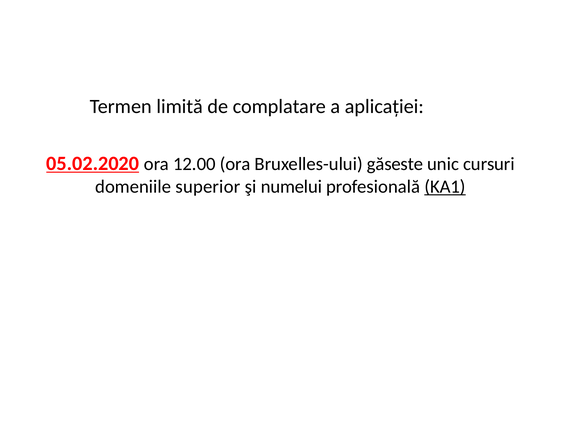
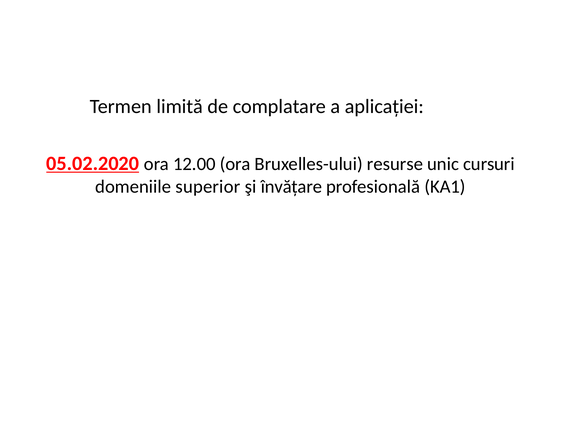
găseste: găseste -> resurse (395, 164)
numelui: numelui -> învățare (291, 187)
KA1 underline: present -> none (445, 187)
